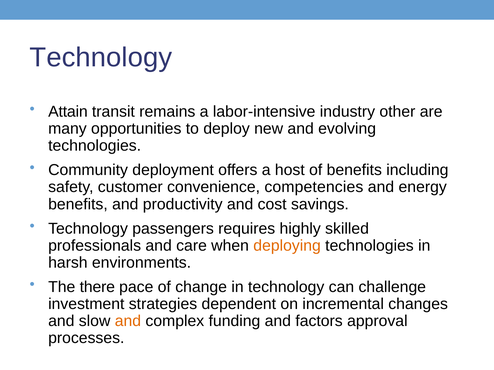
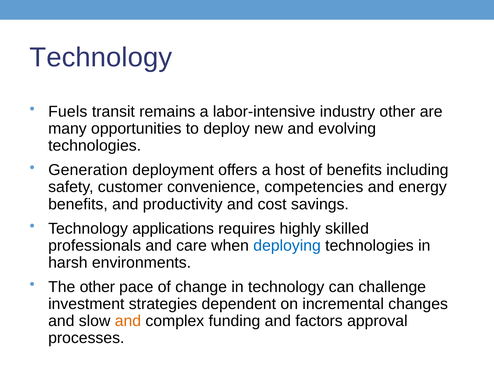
Attain: Attain -> Fuels (68, 112)
Community: Community -> Generation (88, 170)
passengers: passengers -> applications (173, 229)
deploying colour: orange -> blue (287, 246)
The there: there -> other (97, 287)
